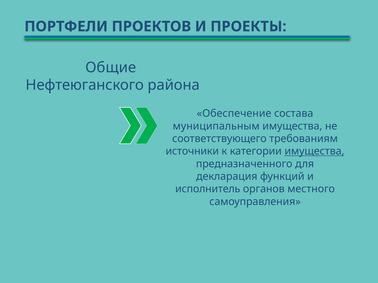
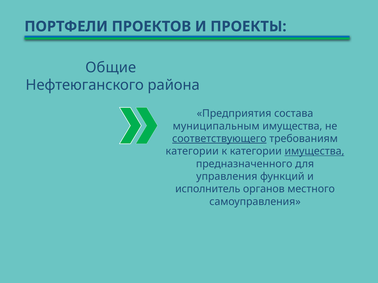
Обеспечение: Обеспечение -> Предприятия (234, 114)
соответствующего underline: none -> present (219, 139)
источники: источники -> категории (192, 152)
декларация: декларация -> управления (227, 177)
